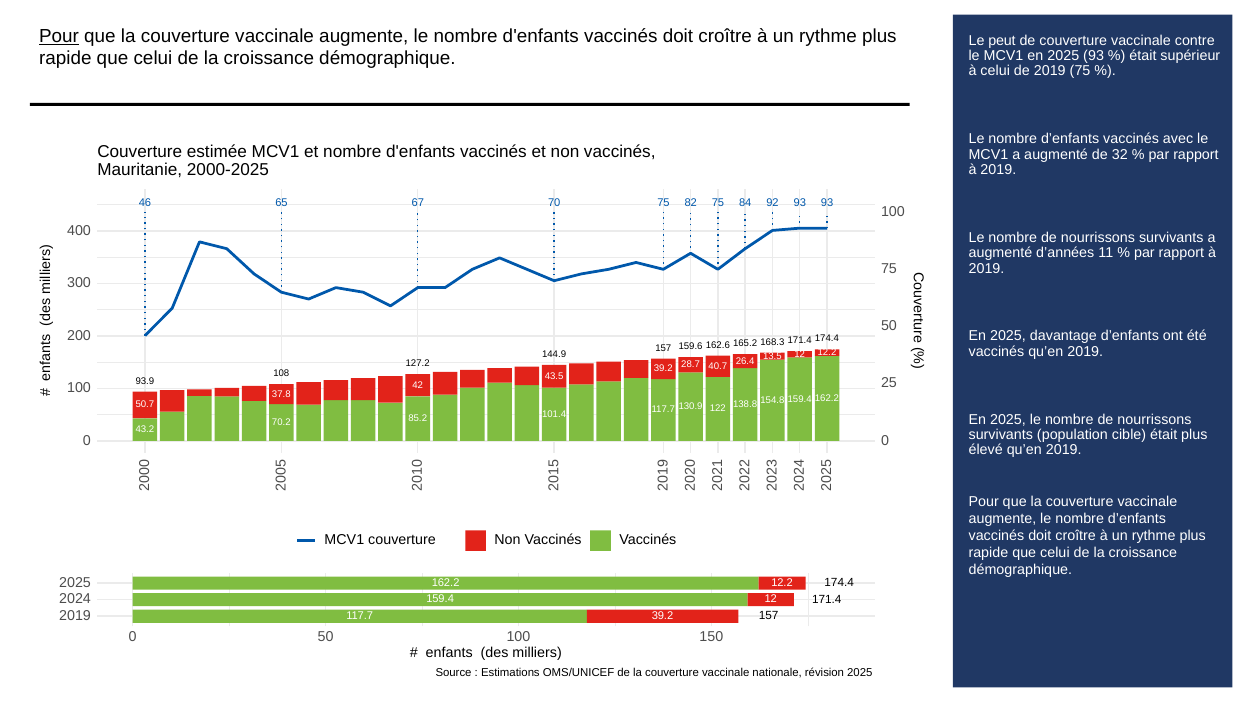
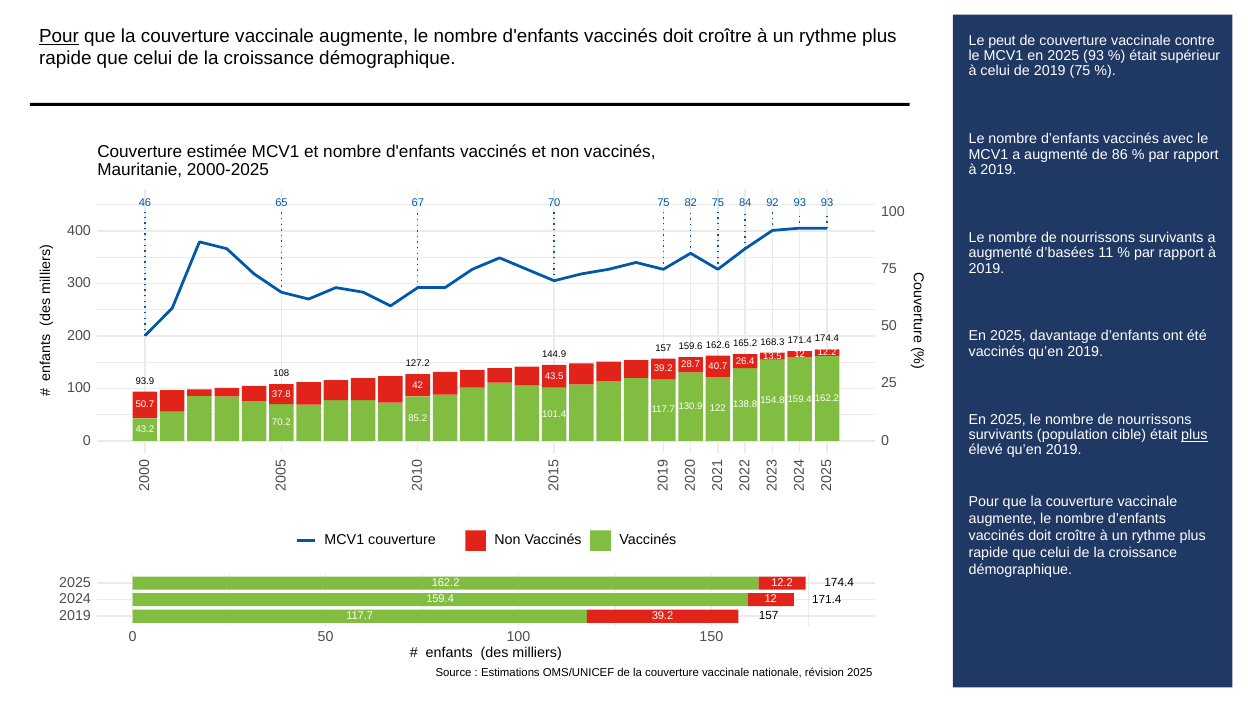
32: 32 -> 86 (1120, 154)
d’années: d’années -> d’basées (1065, 253)
plus underline: none -> present (1194, 435)
